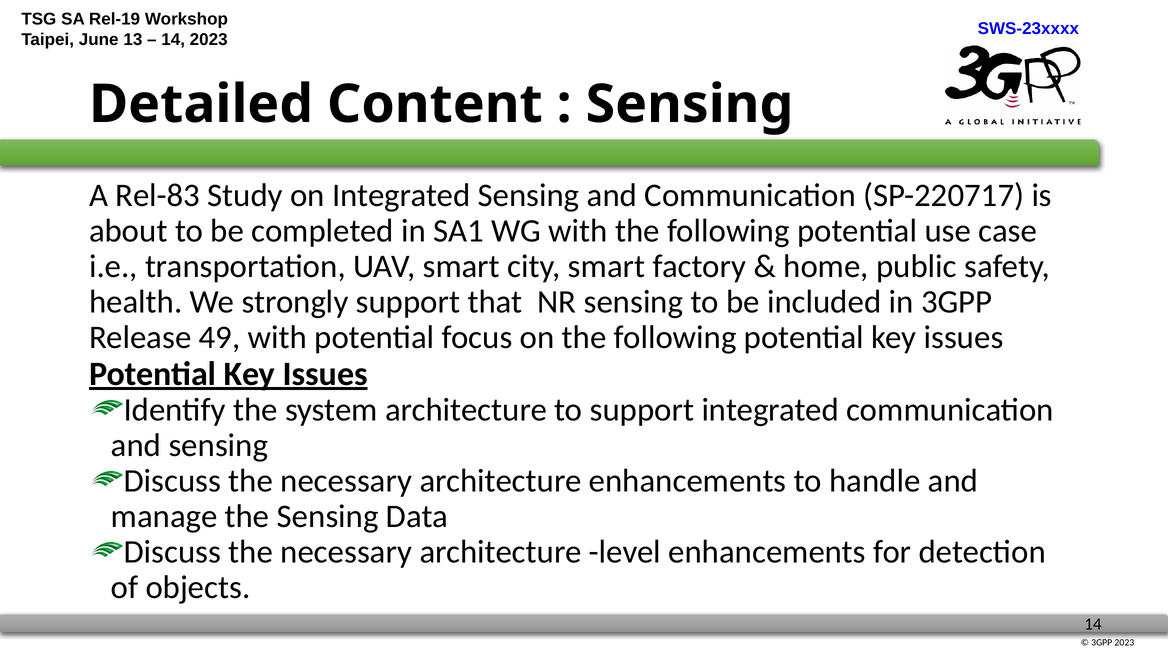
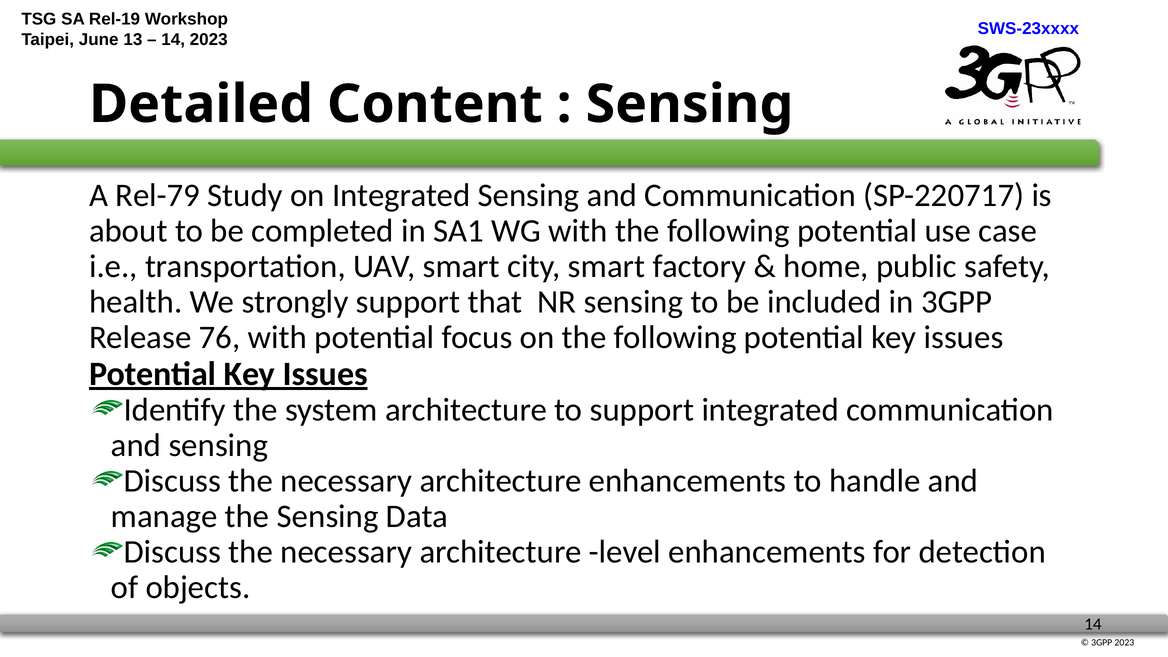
Rel-83: Rel-83 -> Rel-79 (158, 196)
49: 49 -> 76 (220, 338)
